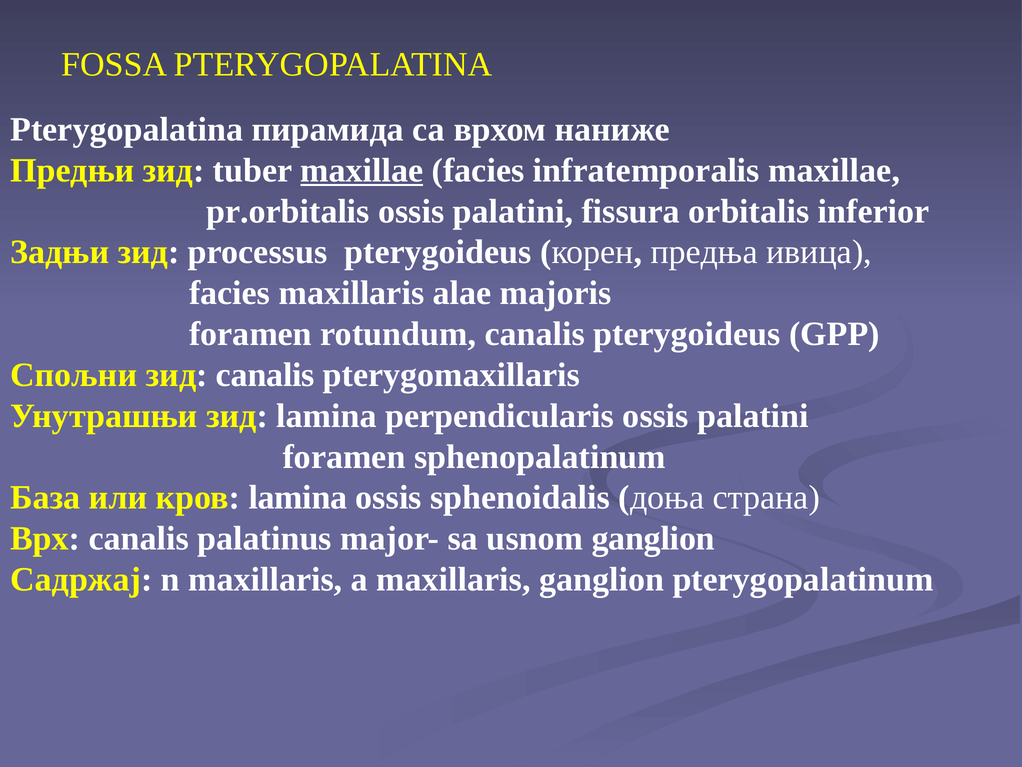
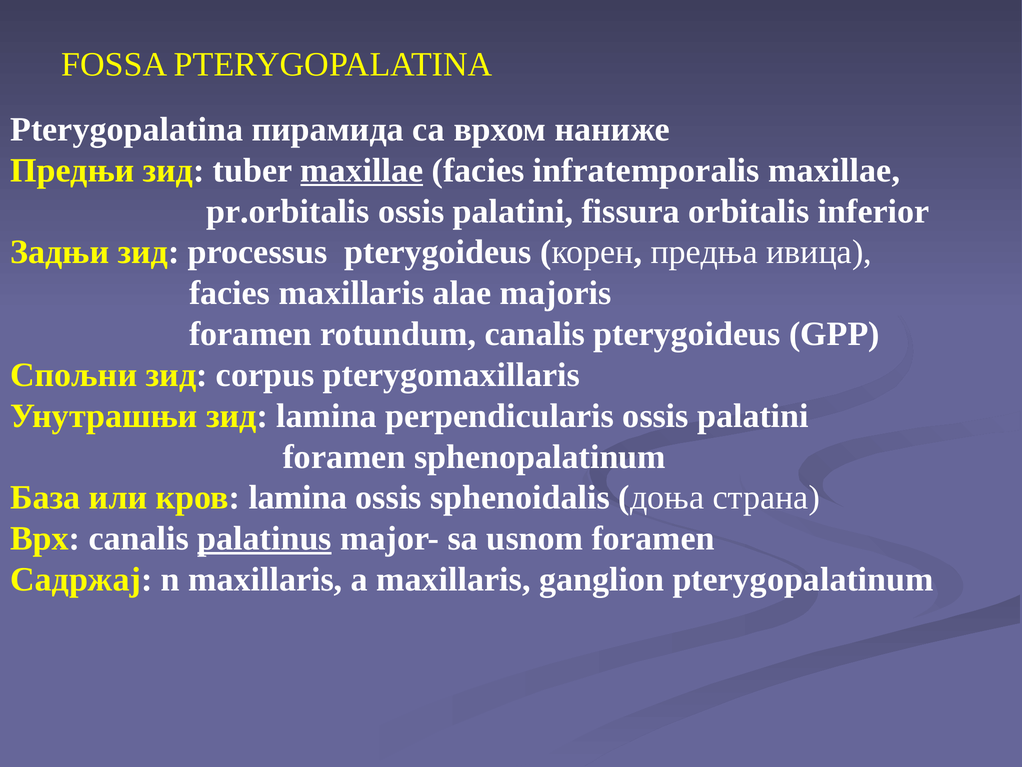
зид canalis: canalis -> corpus (265, 375)
palatinus underline: none -> present (265, 538)
usnom ganglion: ganglion -> foramen (653, 538)
